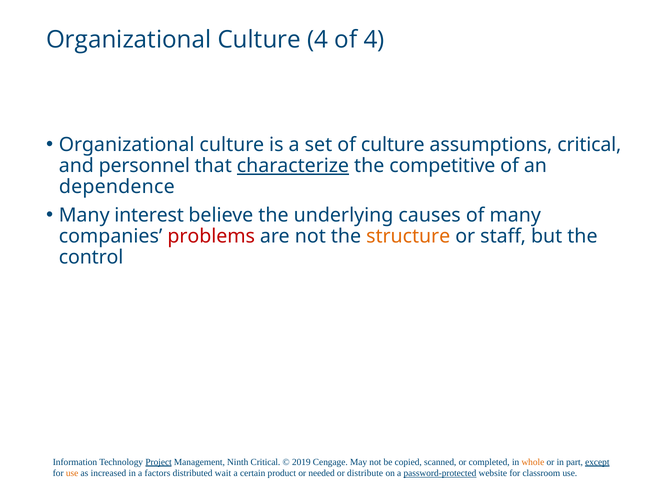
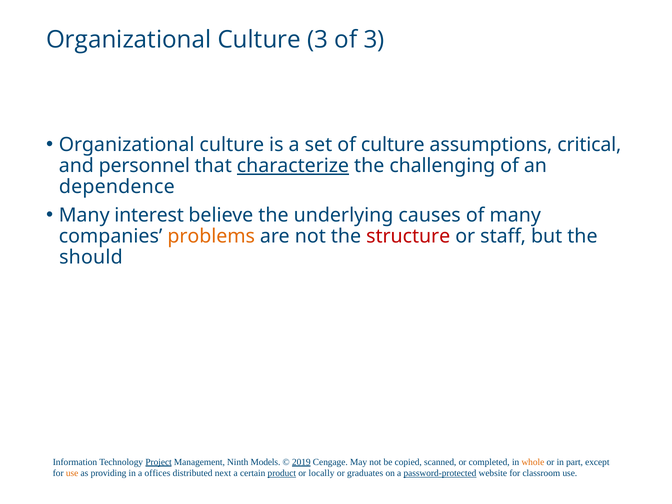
Culture 4: 4 -> 3 (318, 40)
of 4: 4 -> 3 (374, 40)
competitive: competitive -> challenging (442, 166)
problems colour: red -> orange (211, 236)
structure colour: orange -> red (408, 236)
control: control -> should (91, 257)
Ninth Critical: Critical -> Models (265, 462)
2019 underline: none -> present (301, 462)
except underline: present -> none (597, 462)
increased: increased -> providing (109, 473)
factors: factors -> offices (157, 473)
wait: wait -> next (223, 473)
product underline: none -> present (282, 473)
needed: needed -> locally (322, 473)
distribute: distribute -> graduates (365, 473)
